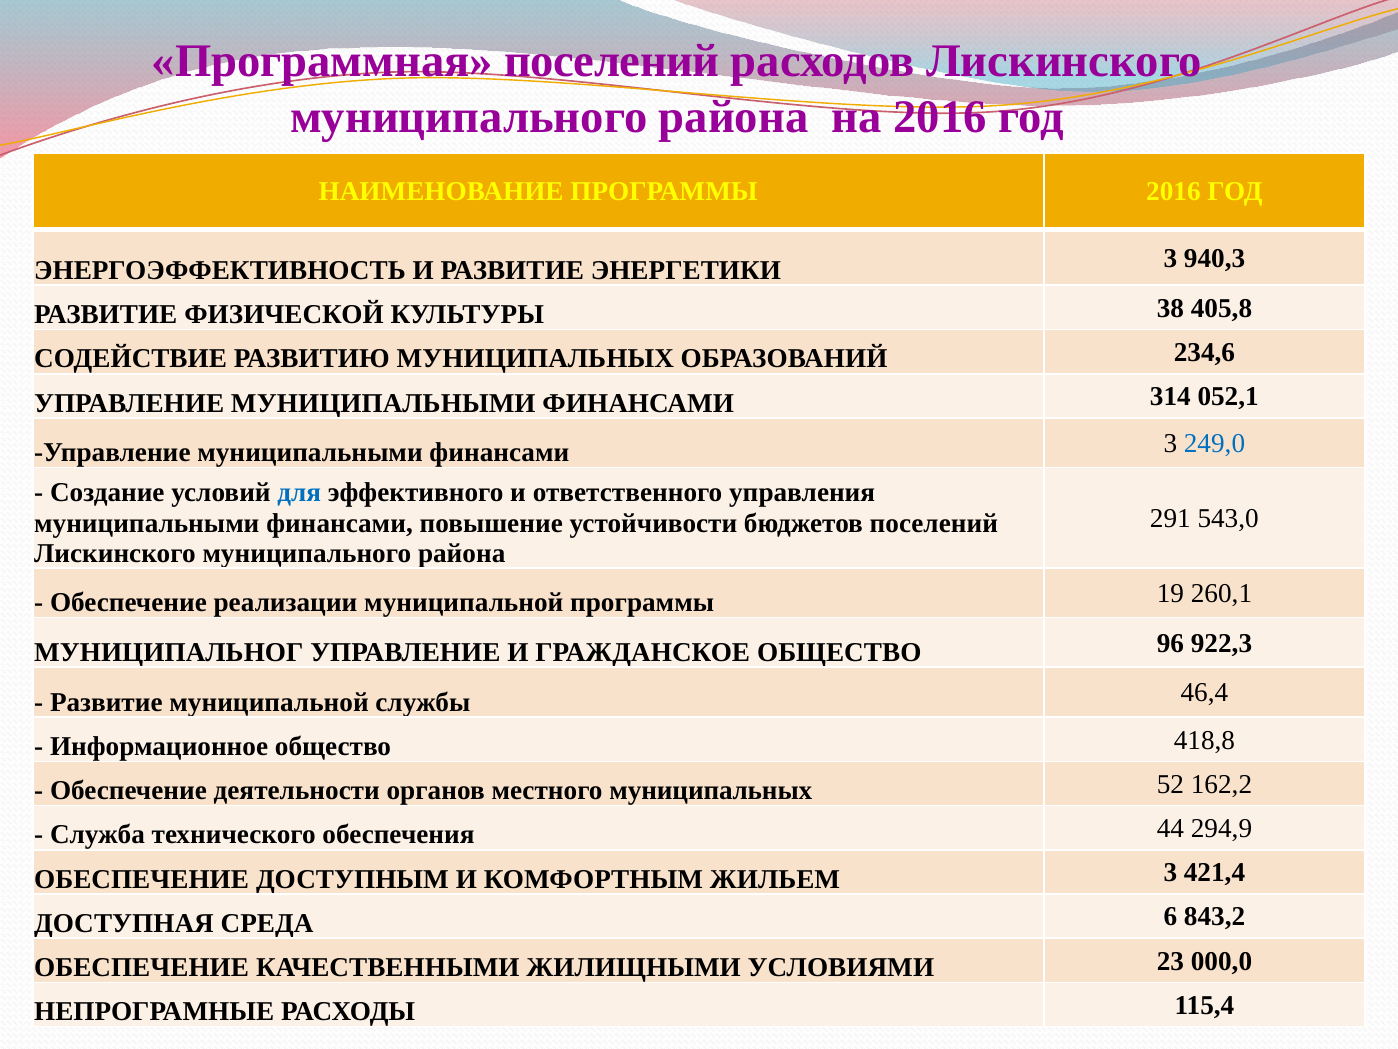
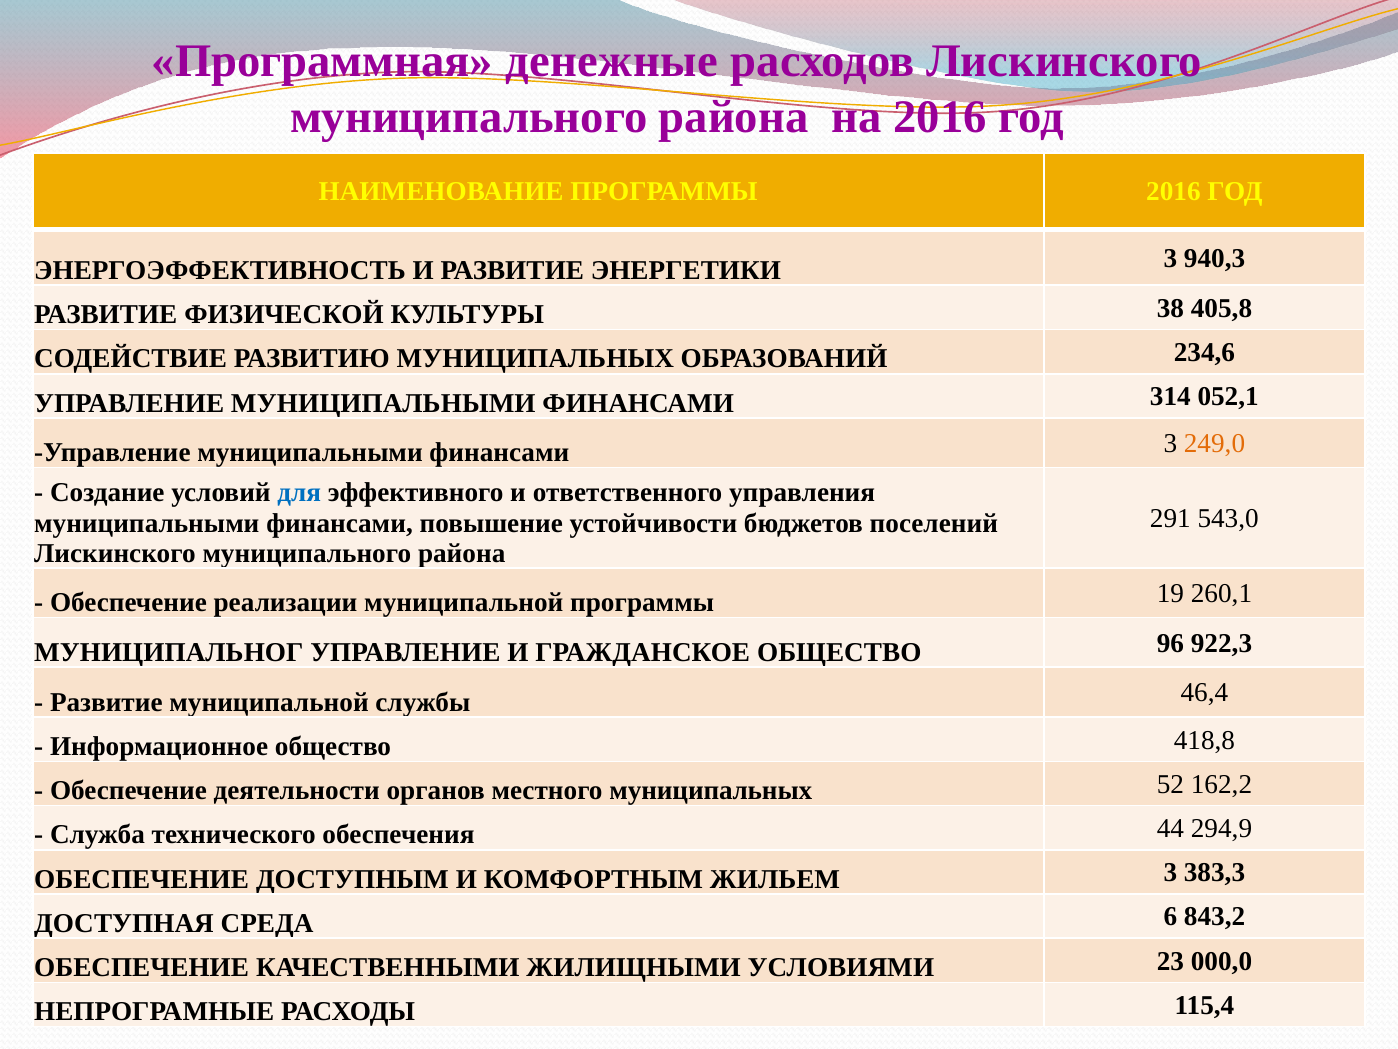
Программная поселений: поселений -> денежные (612, 61)
249,0 colour: blue -> orange (1214, 443)
421,4: 421,4 -> 383,3 (1214, 872)
